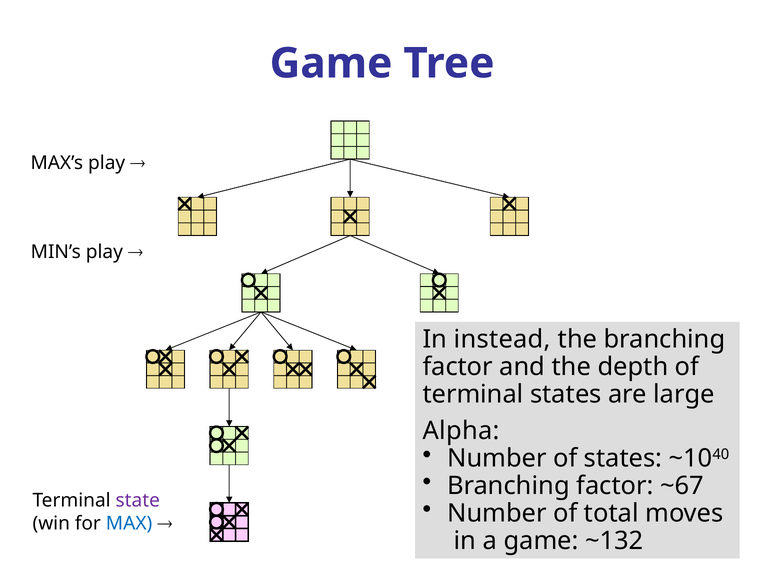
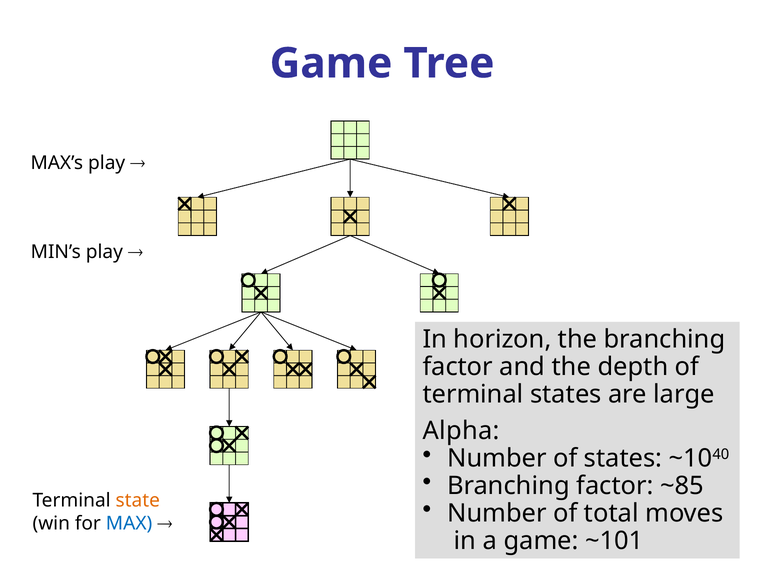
instead: instead -> horizon (502, 339)
~67: ~67 -> ~85 (682, 486)
state colour: purple -> orange (138, 500)
~132: ~132 -> ~101 (614, 541)
